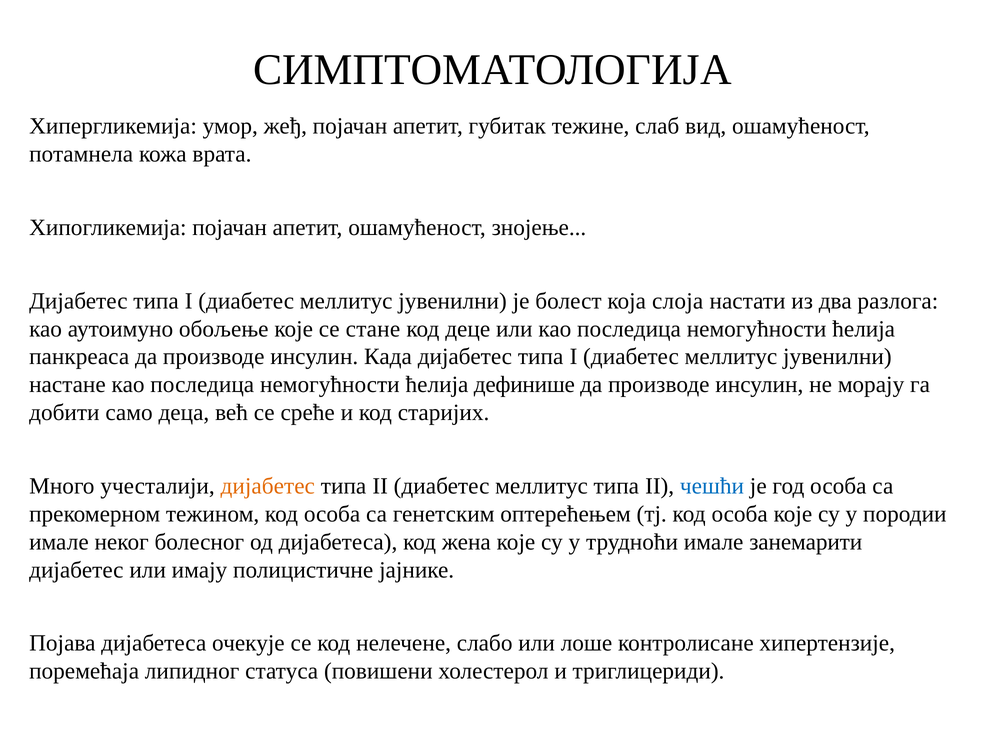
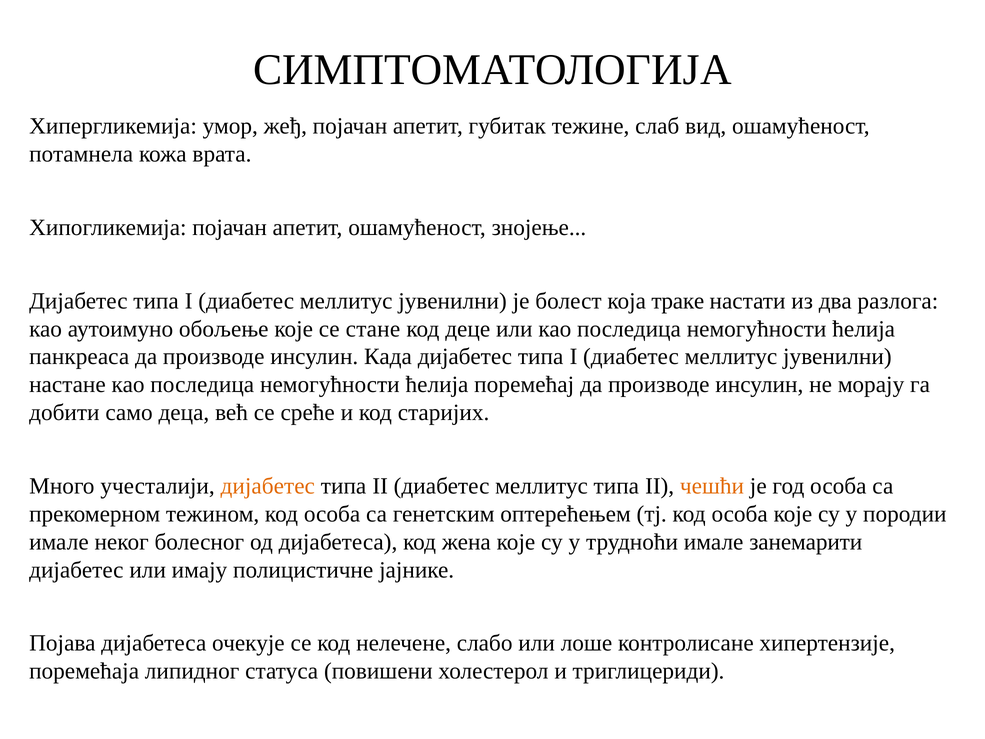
слоја: слоја -> траке (678, 301)
дефинише: дефинише -> поремећај (524, 385)
чешћи colour: blue -> orange (712, 486)
